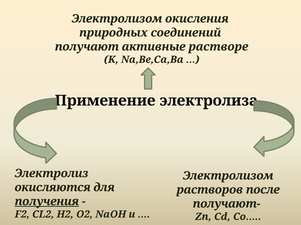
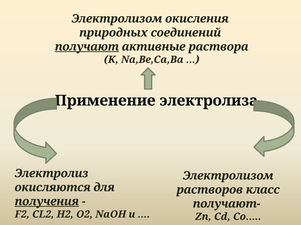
получают underline: none -> present (87, 47)
растворе: растворе -> раствора (218, 47)
после: после -> класс (263, 190)
